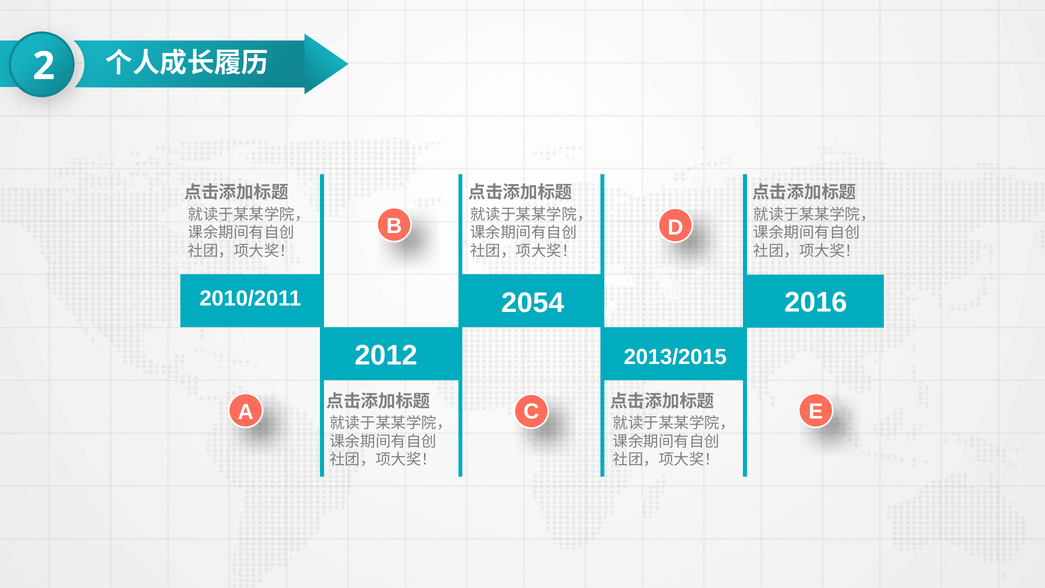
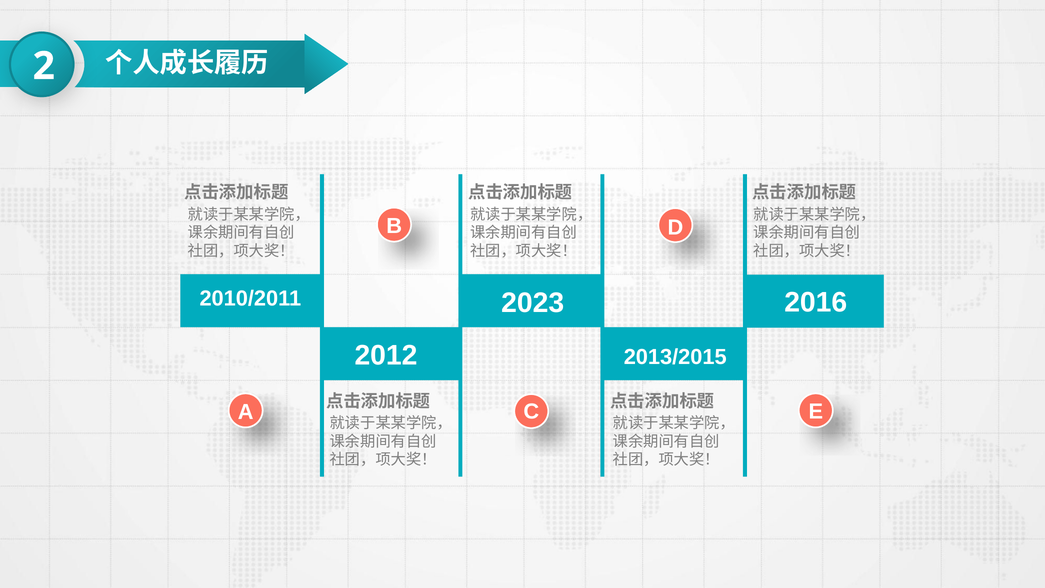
2054: 2054 -> 2023 (533, 303)
